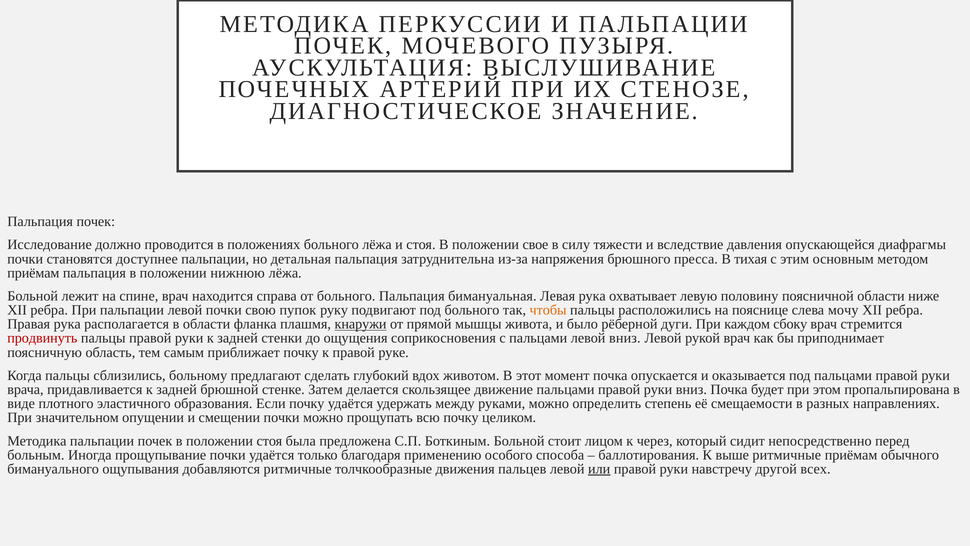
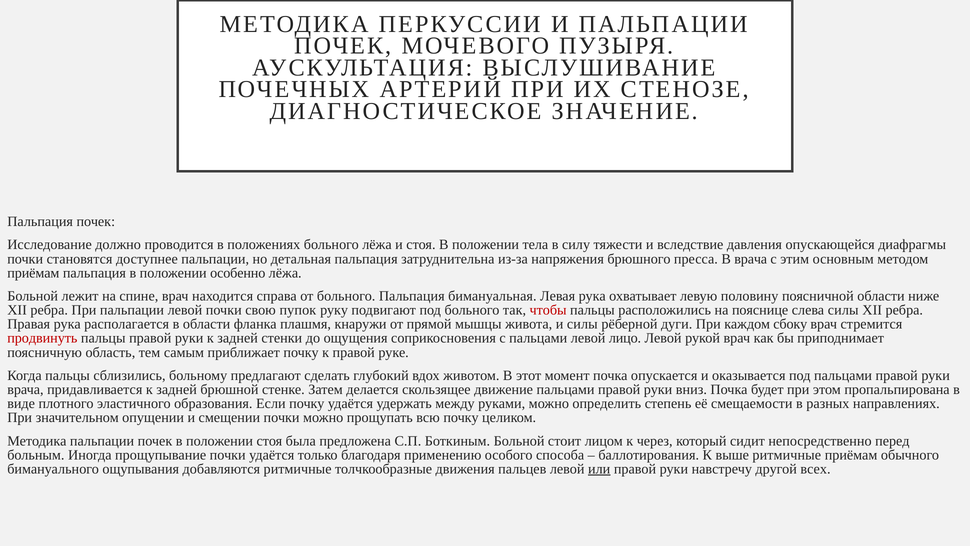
свое: свое -> тела (535, 245)
В тихая: тихая -> врача (751, 259)
нижнюю: нижнюю -> особенно (238, 273)
чтобы colour: orange -> red (548, 310)
слева мочу: мочу -> силы (843, 310)
кнаружи underline: present -> none (361, 324)
и было: было -> силы (582, 324)
левой вниз: вниз -> лицо (625, 338)
